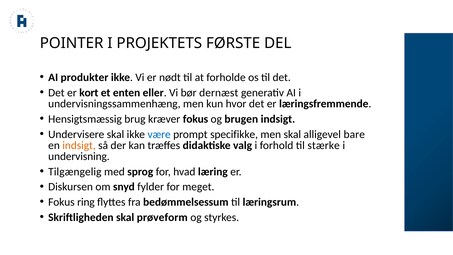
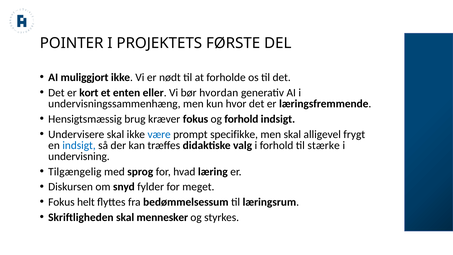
produkter: produkter -> muliggjort (85, 77)
dernæst: dernæst -> hvordan (219, 93)
og brugen: brugen -> forhold (241, 119)
bare: bare -> frygt (354, 134)
indsigt colour: orange -> blue (79, 145)
ring: ring -> helt (86, 202)
prøveform: prøveform -> mennesker (162, 217)
